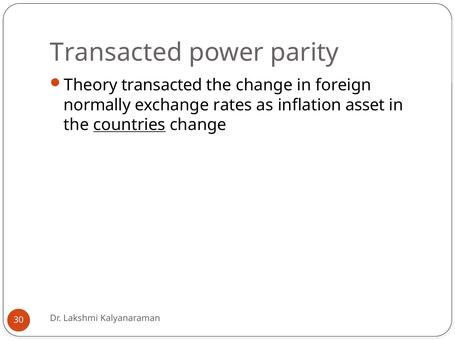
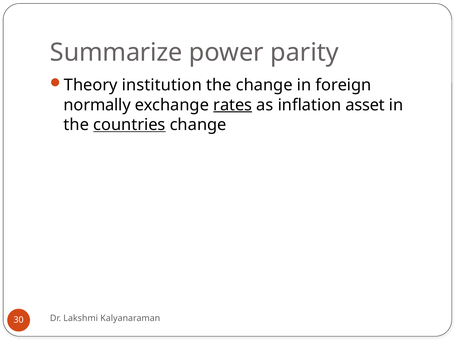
Transacted: Transacted -> Summarize (116, 53)
Theory transacted: transacted -> institution (162, 85)
rates underline: none -> present (233, 105)
